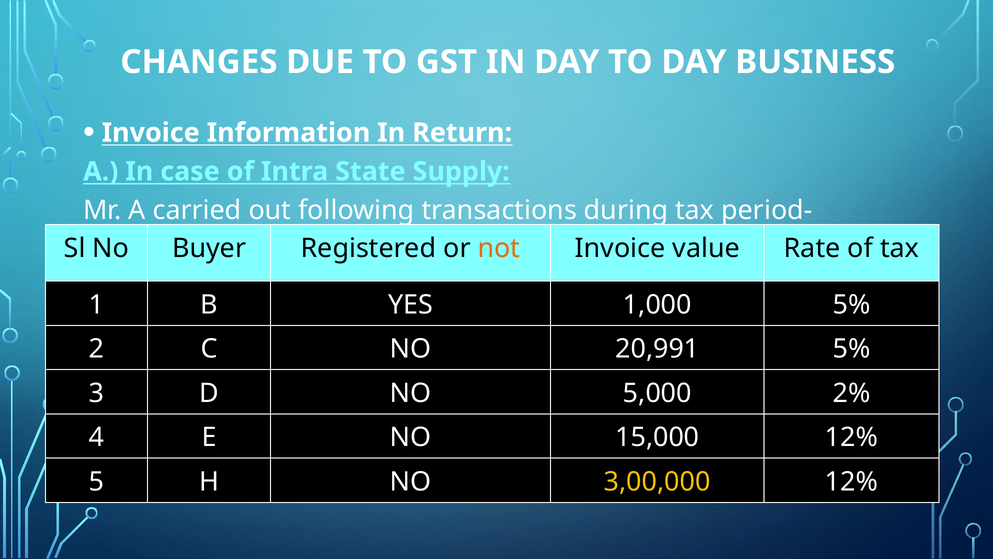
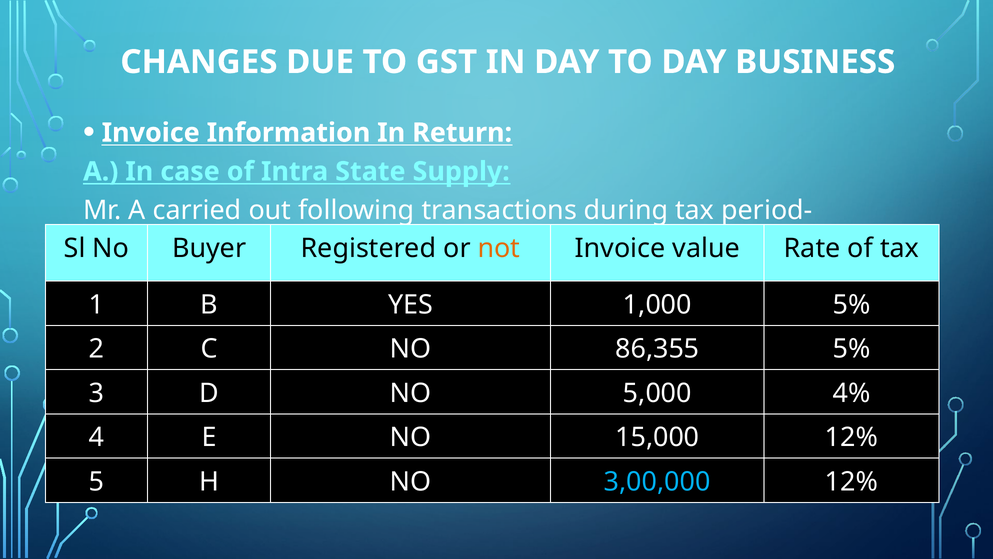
20,991: 20,991 -> 86,355 (657, 349)
2%: 2% -> 4% (852, 393)
3,00,000 colour: yellow -> light blue (657, 481)
